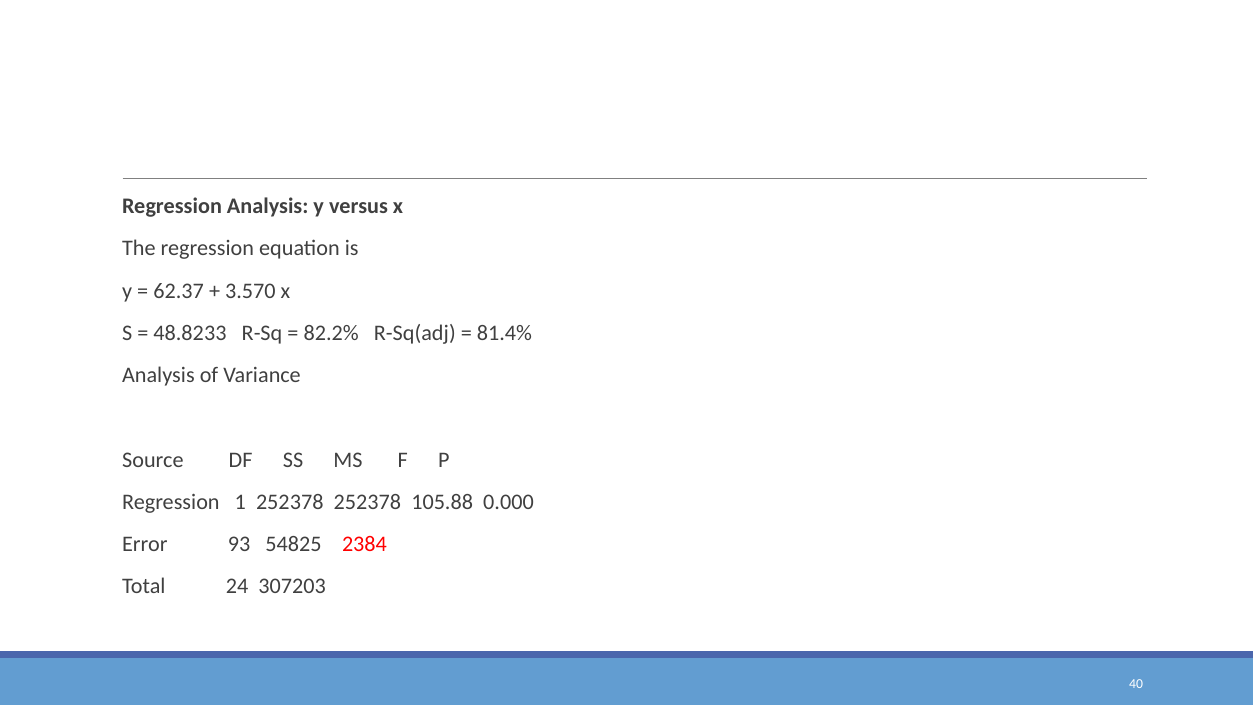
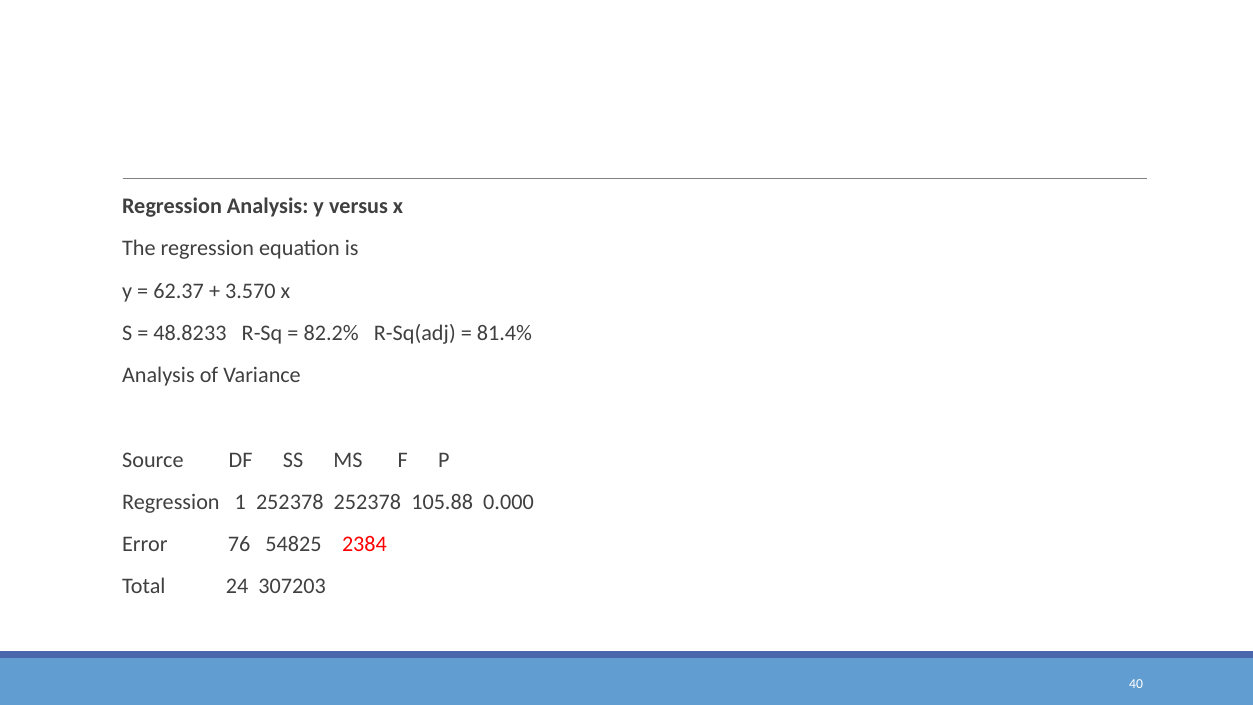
93: 93 -> 76 (239, 544)
